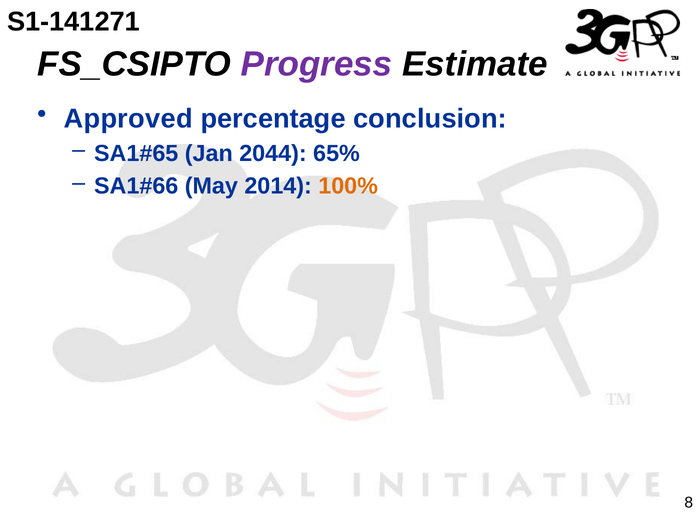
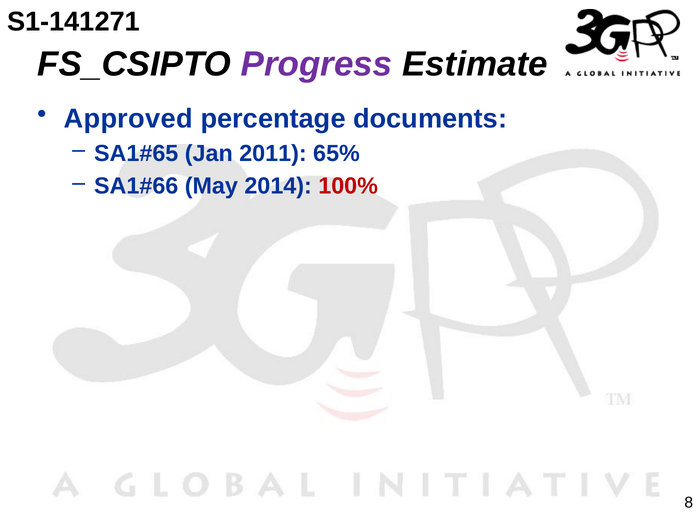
conclusion: conclusion -> documents (430, 119)
2044: 2044 -> 2011 (273, 153)
100% colour: orange -> red (348, 186)
